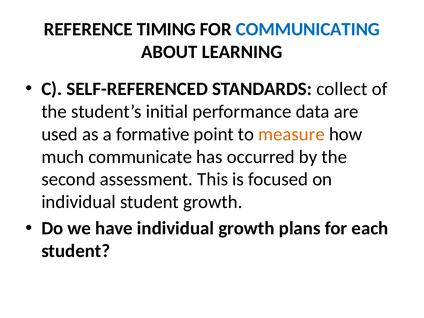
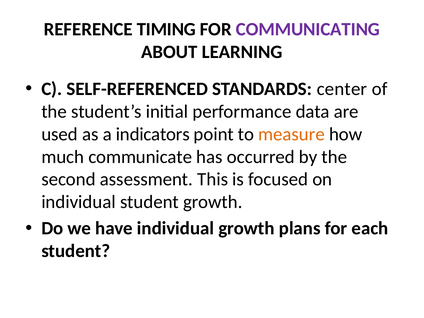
COMMUNICATING colour: blue -> purple (308, 29)
collect: collect -> center (342, 89)
formative: formative -> indicators (153, 134)
